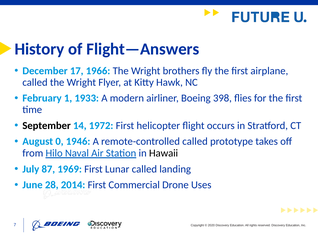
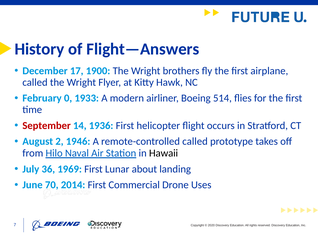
1966: 1966 -> 1900 (98, 71)
1: 1 -> 0 (68, 98)
398: 398 -> 514 (222, 98)
September colour: black -> red (47, 125)
1972: 1972 -> 1936 (101, 125)
0: 0 -> 2 (59, 141)
87: 87 -> 36 (48, 169)
Lunar called: called -> about (144, 169)
28: 28 -> 70 (52, 185)
